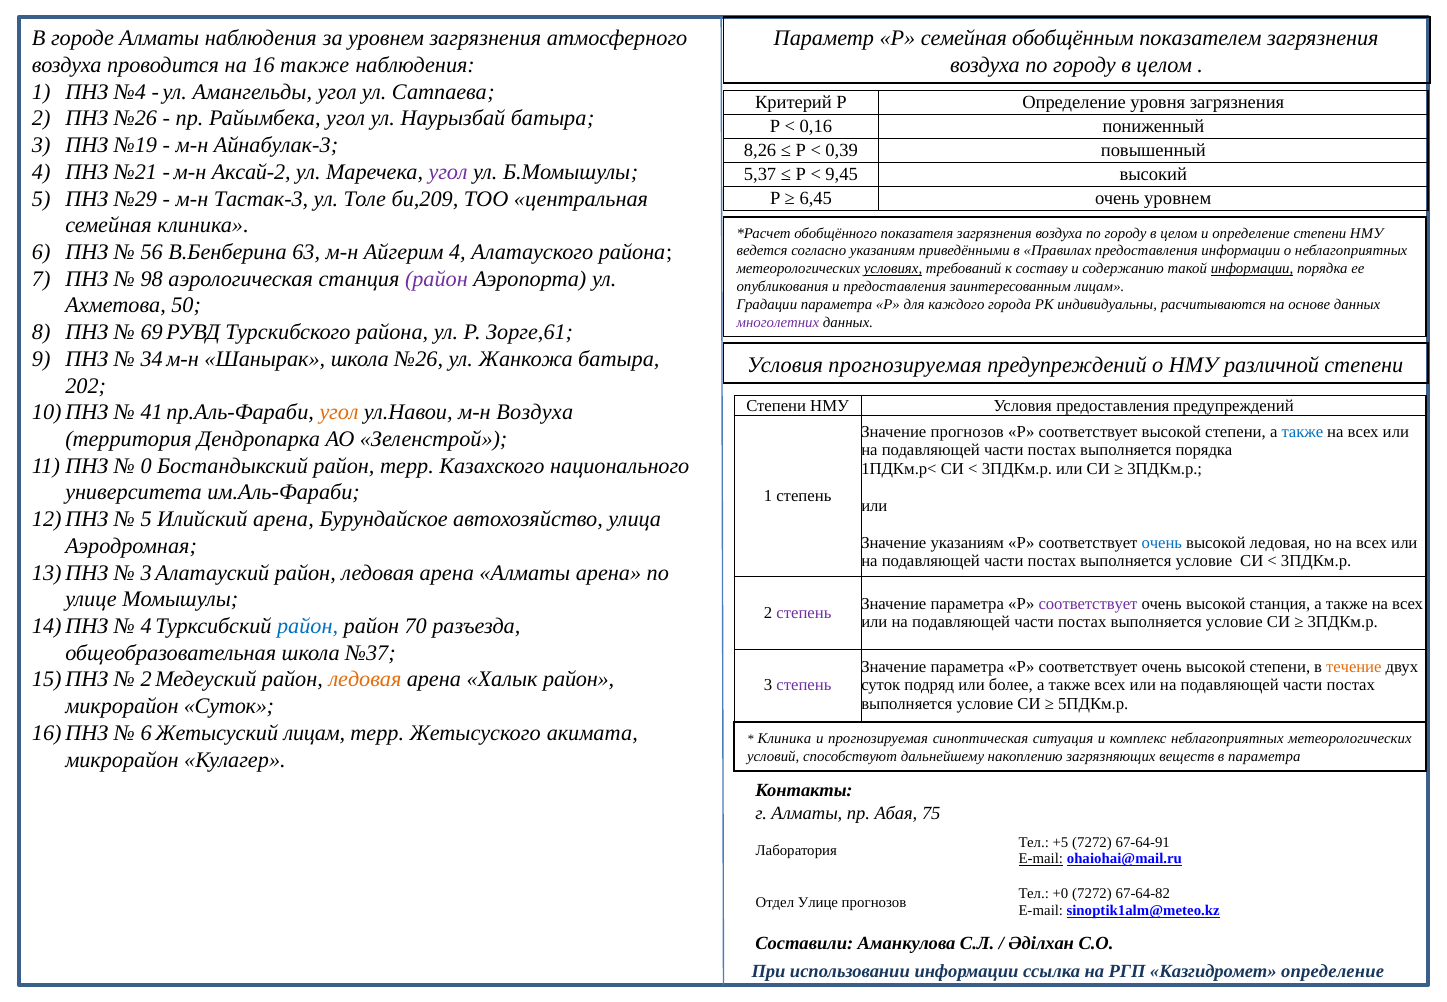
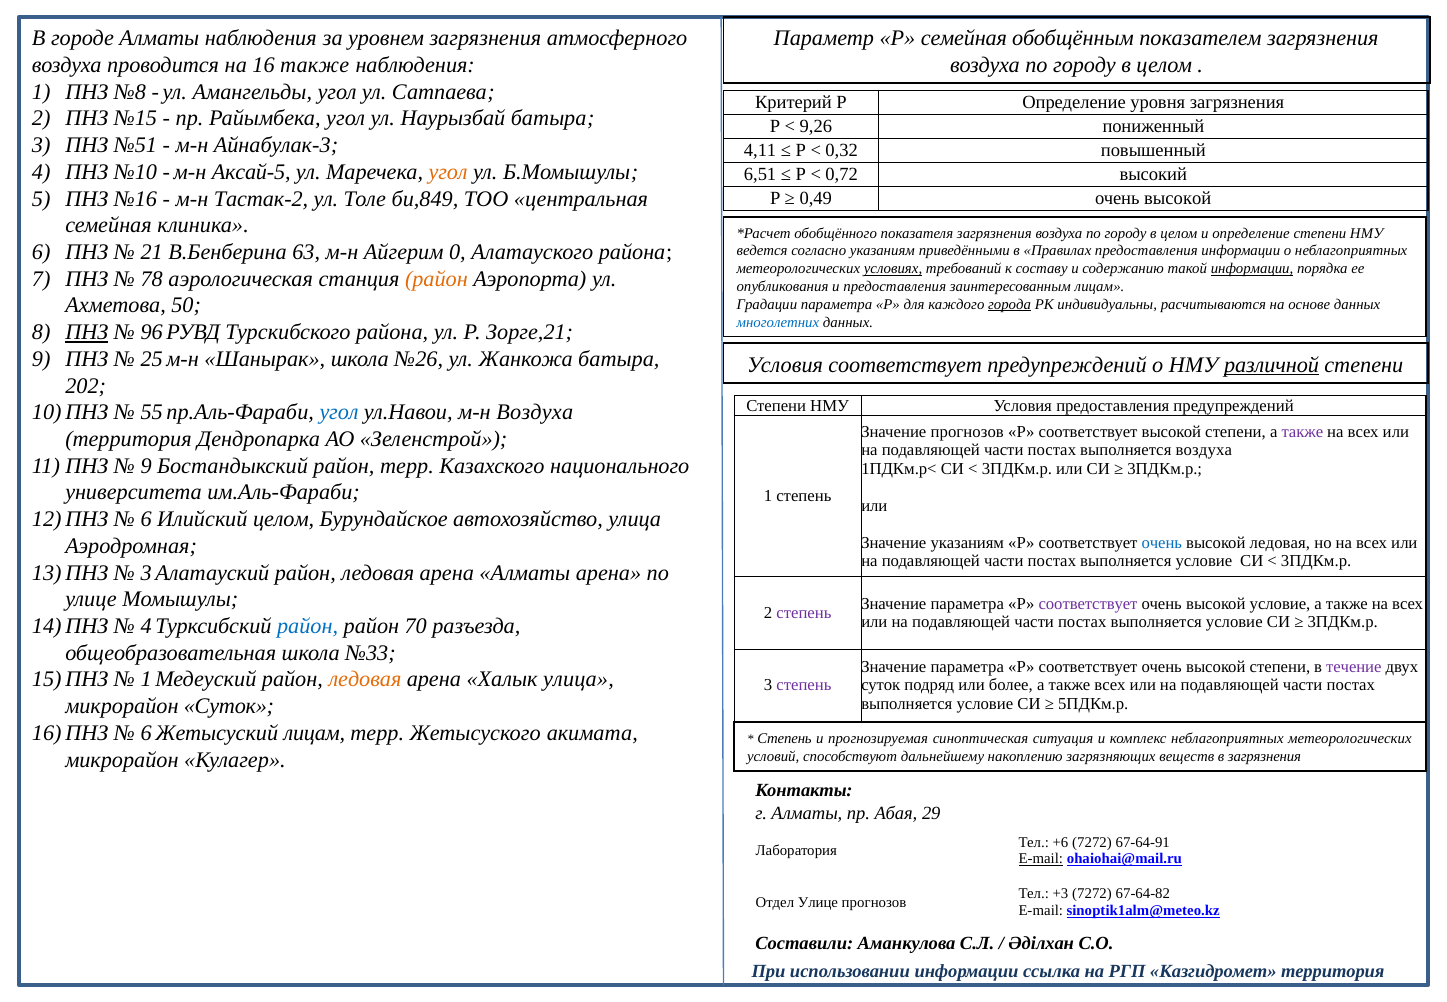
№4: №4 -> №8 (130, 92)
ПНЗ №26: №26 -> №15 (135, 118)
0,16: 0,16 -> 9,26 (816, 126)
№19: №19 -> №51 (135, 145)
8,26: 8,26 -> 4,11 (760, 150)
0,39: 0,39 -> 0,32 (842, 150)
№21: №21 -> №10 (135, 172)
Аксай-2: Аксай-2 -> Аксай-5 (251, 172)
угол colour: purple -> orange (448, 172)
5,37: 5,37 -> 6,51 (760, 174)
9,45: 9,45 -> 0,72 (842, 174)
№29: №29 -> №16 (135, 199)
Тастак-3: Тастак-3 -> Тастак-2 (261, 199)
би,209: би,209 -> би,849 (425, 199)
6,45: 6,45 -> 0,49 (816, 198)
уровнем: уровнем -> высокой (1178, 198)
56: 56 -> 21 (152, 252)
Айгерим 4: 4 -> 0 (457, 252)
98: 98 -> 78 (152, 279)
район colour: purple -> orange (436, 279)
города underline: none -> present (1010, 304)
многолетних colour: purple -> blue (778, 322)
ПНЗ underline: none -> present (87, 332)
69: 69 -> 96 (152, 332)
Зорге,61: Зорге,61 -> Зорге,21 (530, 332)
34: 34 -> 25 (152, 359)
Условия прогнозируемая: прогнозируемая -> соответствует (905, 365)
различной underline: none -> present (1272, 365)
41: 41 -> 55 (152, 412)
угол colour: orange -> blue (339, 412)
также colour: blue -> purple (1302, 431)
выполняется порядка: порядка -> воздуха (1204, 450)
0: 0 -> 9 (146, 466)
5: 5 -> 6 (146, 519)
Илийский арена: арена -> целом (284, 519)
высокой станция: станция -> условие (1280, 604)
№37: №37 -> №33 (370, 653)
течение colour: orange -> purple (1354, 667)
2: 2 -> 1 (146, 679)
Халык район: район -> улица (578, 679)
Клиника: Клиника -> Степень (785, 738)
в параметра: параметра -> загрязнения (1265, 756)
75: 75 -> 29 (931, 813)
+5: +5 -> +6 (1060, 842)
+0: +0 -> +3 (1060, 894)
Казгидромет определение: определение -> территория (1333, 972)
